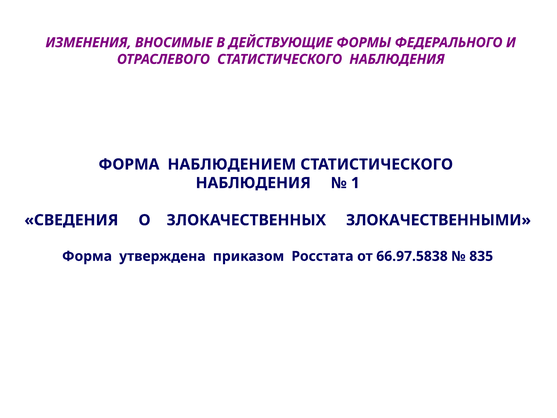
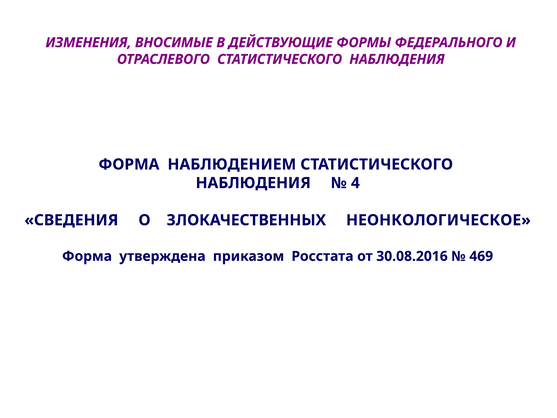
1: 1 -> 4 (355, 183)
ЗЛОКАЧЕСТВЕННЫМИ: ЗЛОКАЧЕСТВЕННЫМИ -> НЕОНКОЛОГИЧЕСКОЕ (438, 220)
66.97.5838: 66.97.5838 -> 30.08.2016 (412, 256)
835: 835 -> 469 (481, 256)
